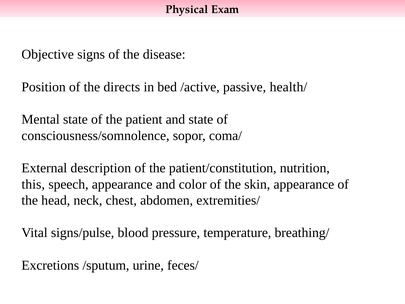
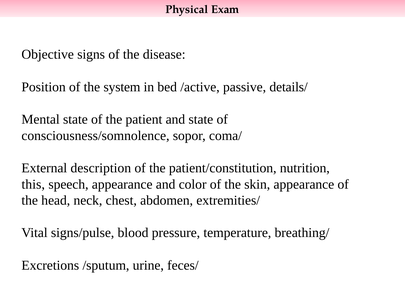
directs: directs -> system (122, 87)
health/: health/ -> details/ (289, 87)
